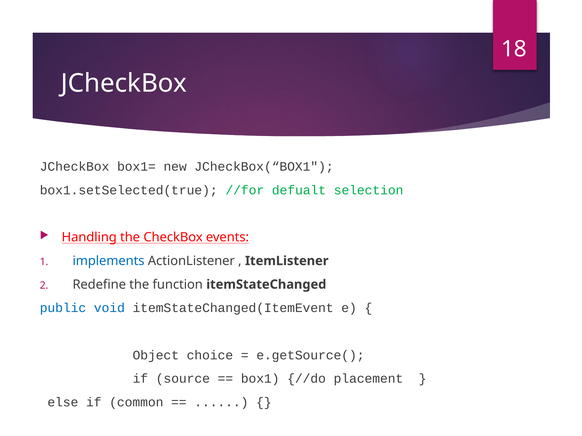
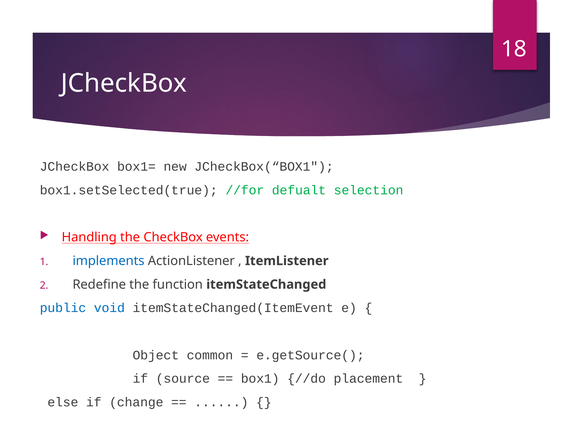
choice: choice -> common (210, 356)
common: common -> change (136, 403)
